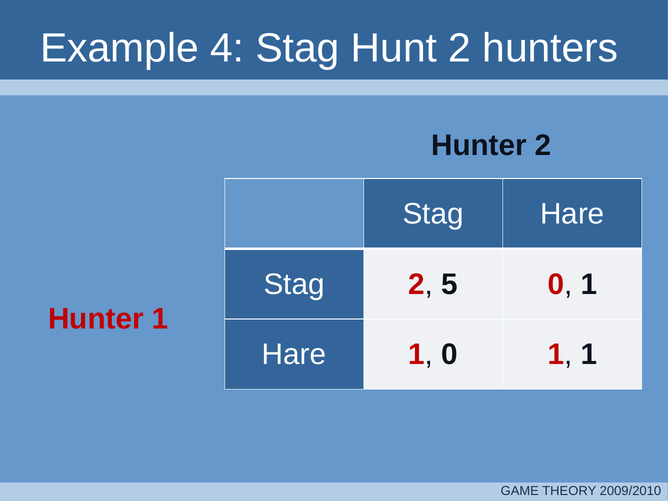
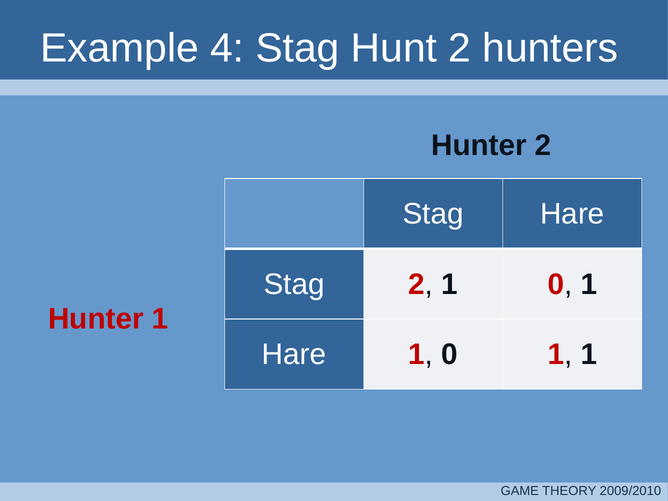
2 5: 5 -> 1 (450, 284)
